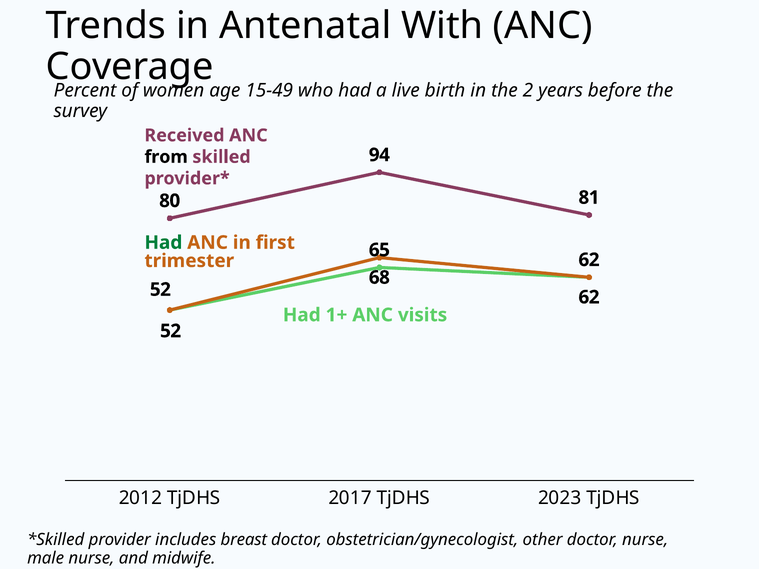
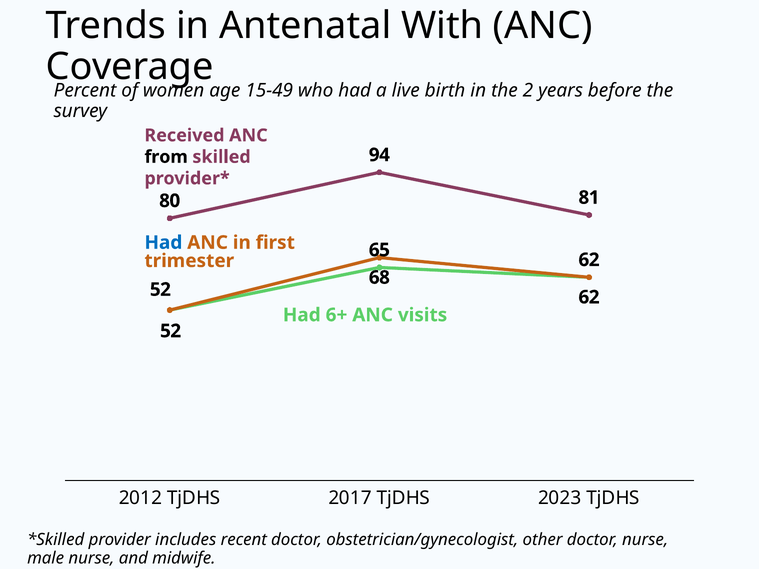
Had colour: green -> blue (163, 243)
1+: 1+ -> 6+ (336, 315)
breast: breast -> recent (244, 540)
